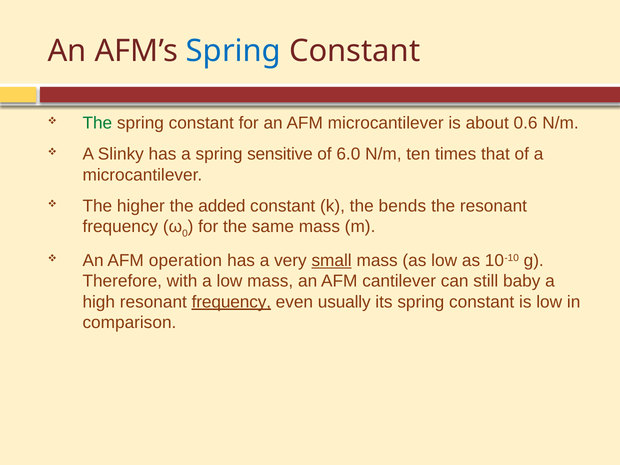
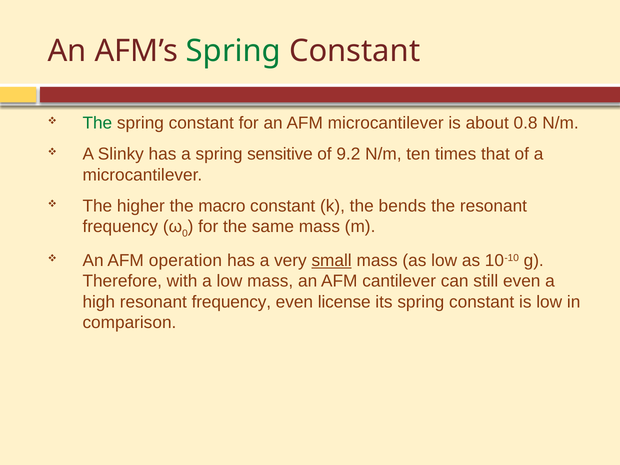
Spring colour: blue -> green (233, 51)
0.6: 0.6 -> 0.8 (526, 123)
6.0: 6.0 -> 9.2 (348, 154)
added: added -> macro (222, 206)
still baby: baby -> even (522, 281)
frequency underline: present -> none (231, 302)
usually: usually -> license (344, 302)
